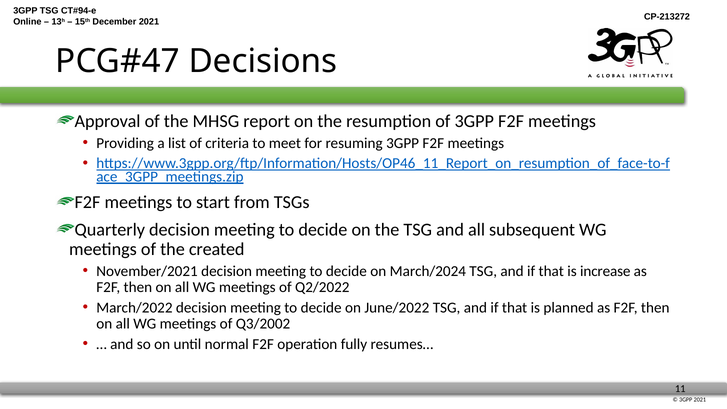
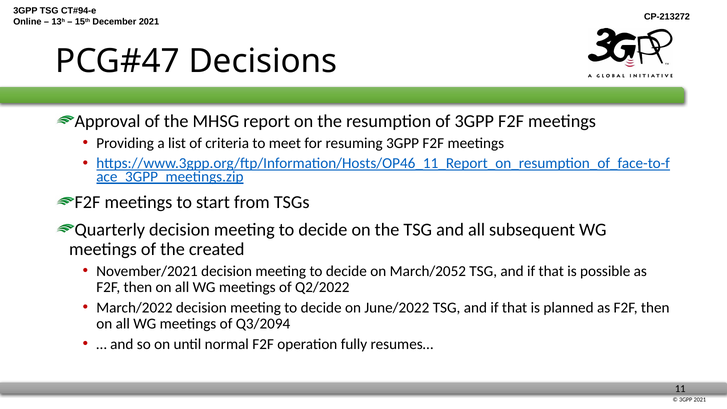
March/2024: March/2024 -> March/2052 (428, 271)
increase: increase -> possible (605, 271)
Q3/2002: Q3/2002 -> Q3/2094 (263, 324)
